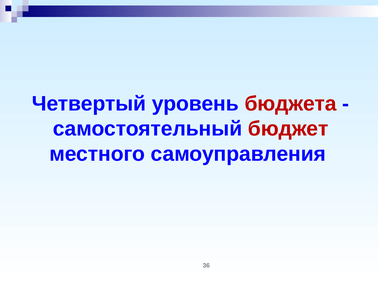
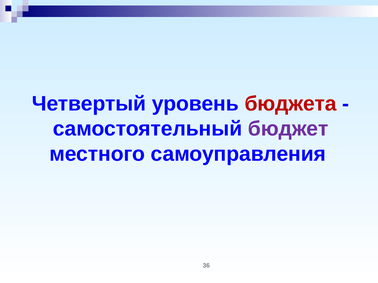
бюджет colour: red -> purple (288, 129)
